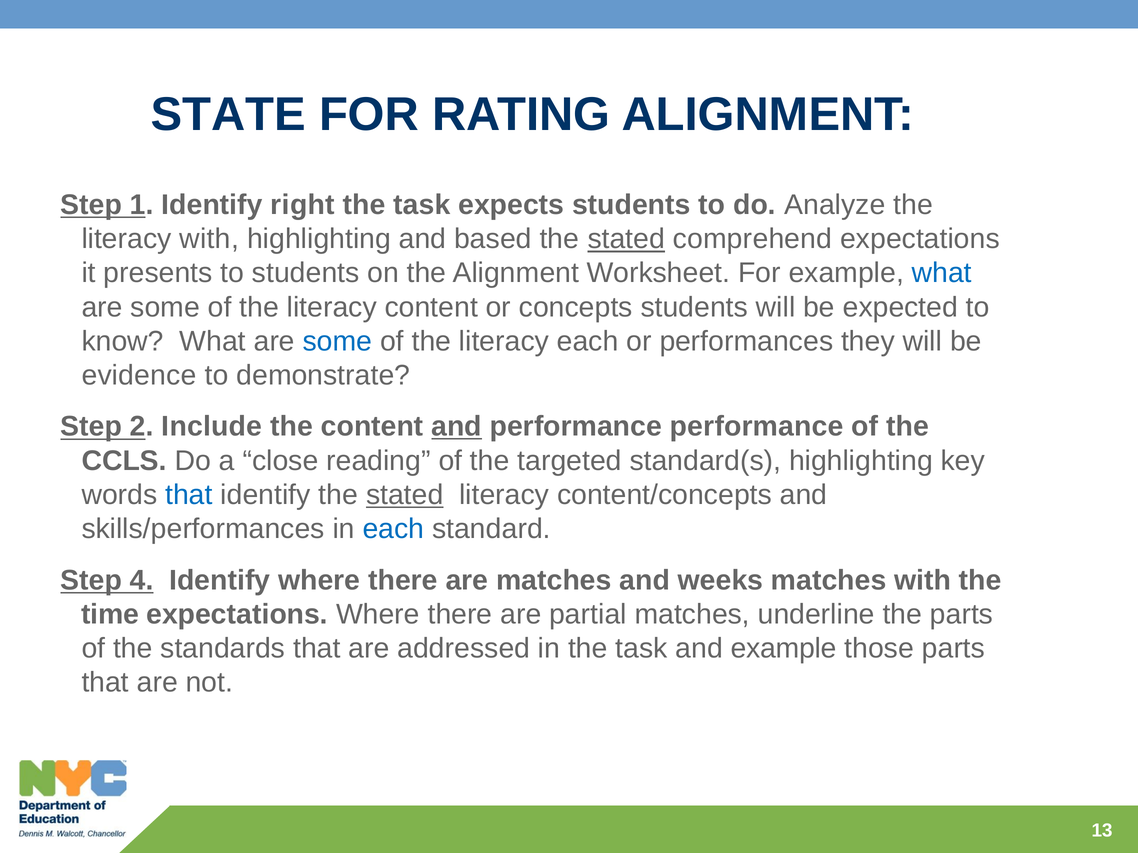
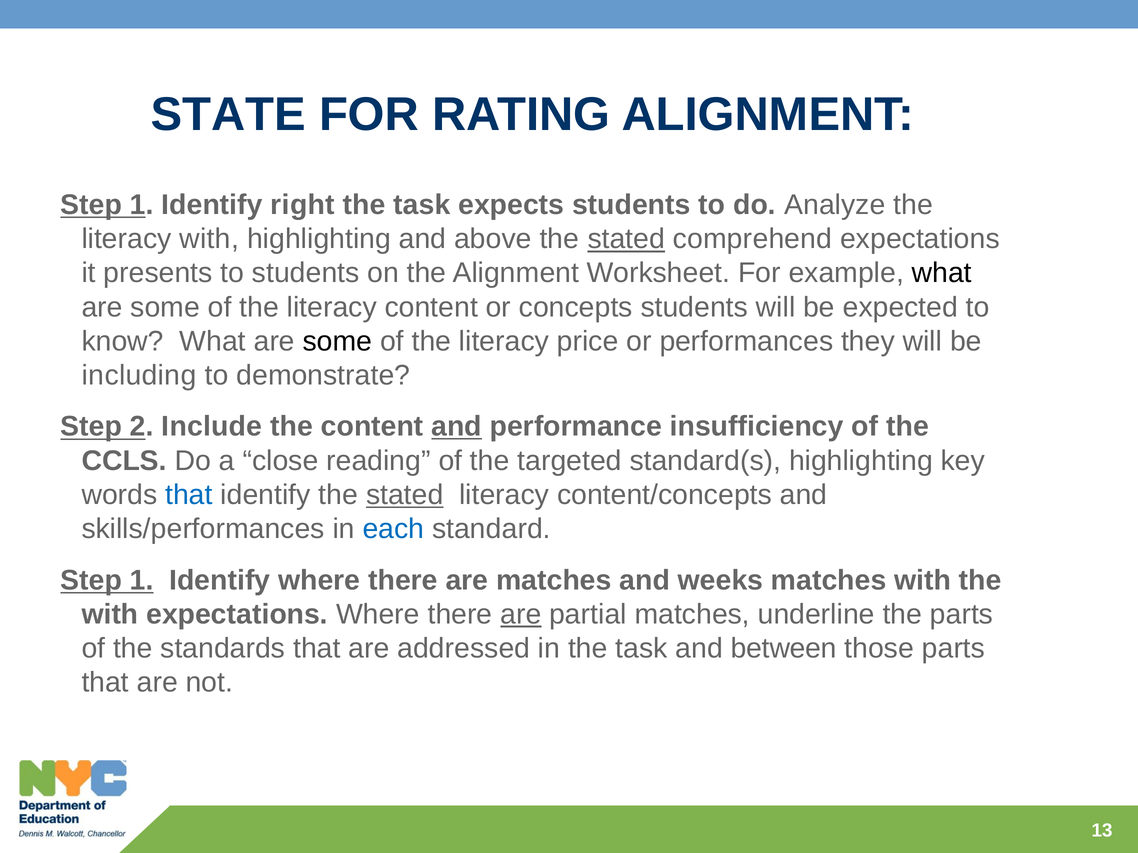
based: based -> above (493, 239)
what colour: blue -> black (942, 273)
some colour: blue -> black (337, 342)
literacy each: each -> price (588, 342)
evidence: evidence -> including (139, 376)
performance performance: performance -> insufficiency (757, 427)
4: 4 -> 1 (142, 580)
time: time -> with (110, 615)
are underline: none -> present (521, 615)
and example: example -> between (784, 649)
